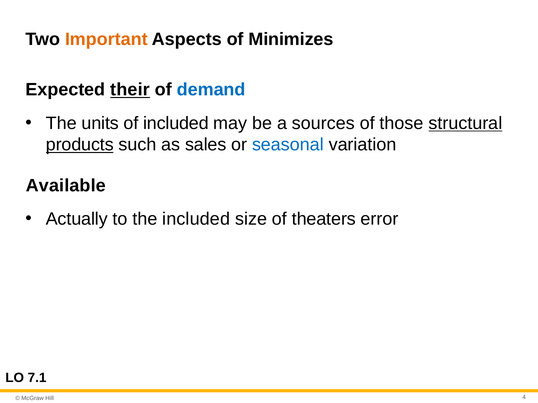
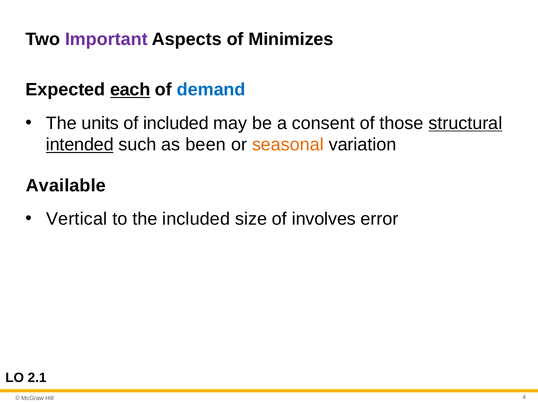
Important colour: orange -> purple (106, 39)
their: their -> each (130, 90)
sources: sources -> consent (323, 123)
products: products -> intended (80, 145)
sales: sales -> been (206, 145)
seasonal colour: blue -> orange (288, 145)
Actually: Actually -> Vertical (77, 219)
theaters: theaters -> involves (324, 219)
7.1: 7.1 -> 2.1 (37, 378)
